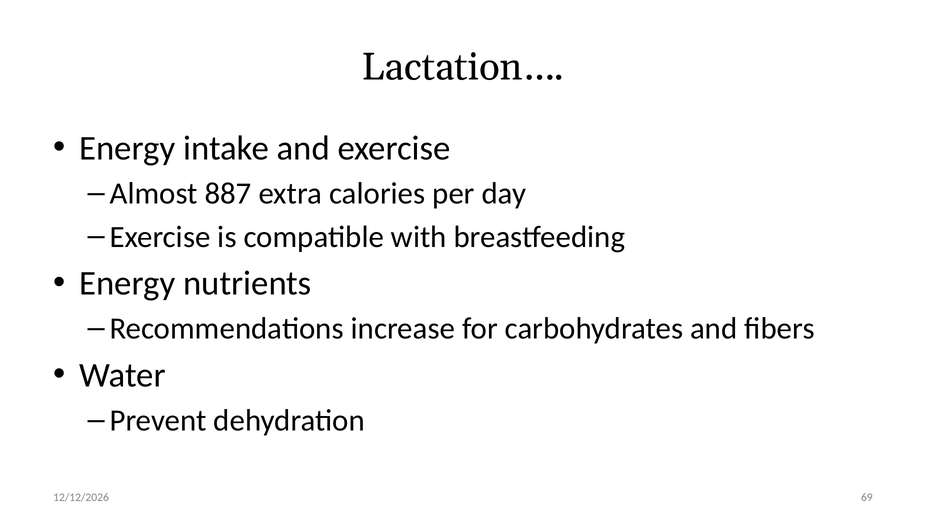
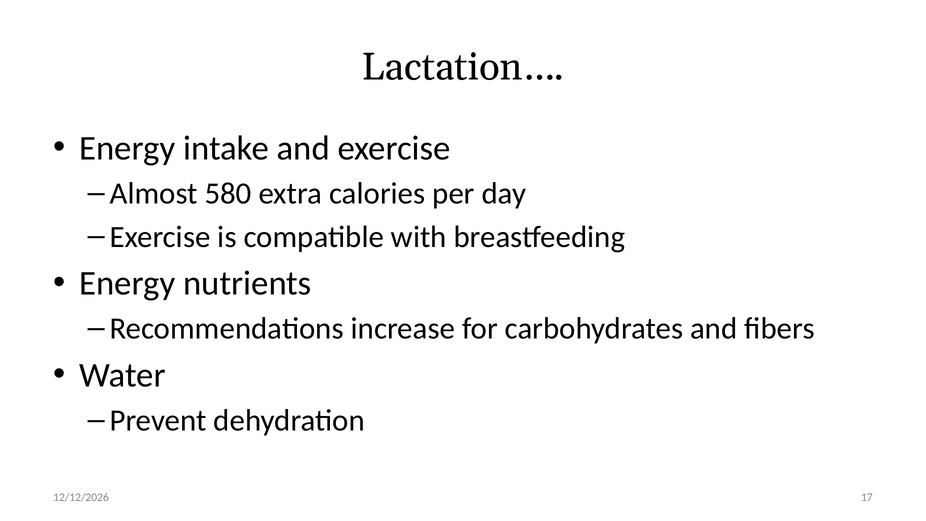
887: 887 -> 580 (228, 194)
69: 69 -> 17 (867, 497)
